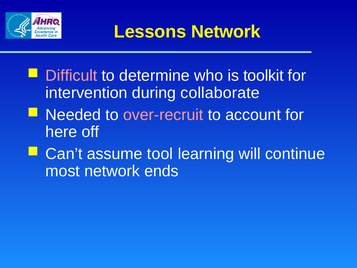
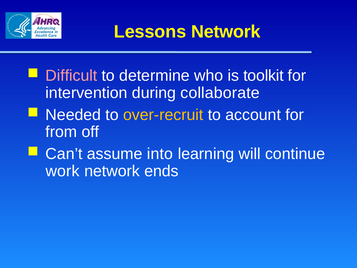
over-recruit colour: pink -> yellow (163, 115)
here: here -> from (61, 132)
tool: tool -> into (160, 154)
most: most -> work (63, 171)
